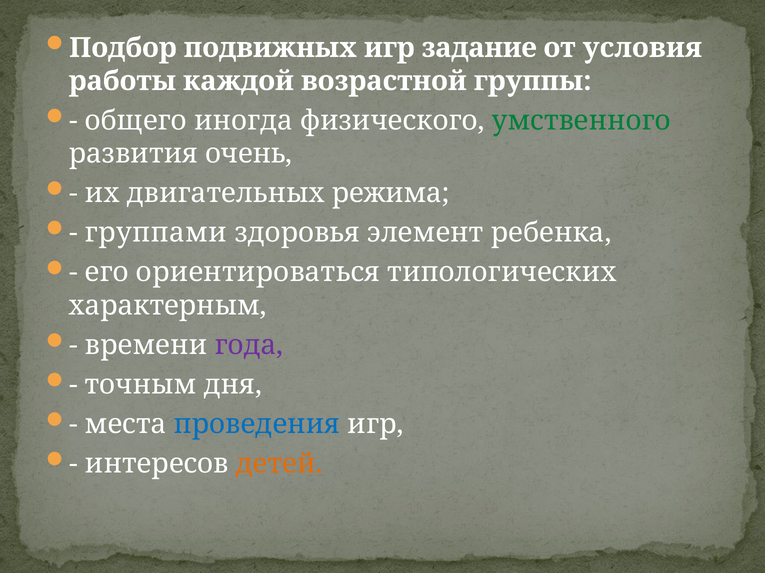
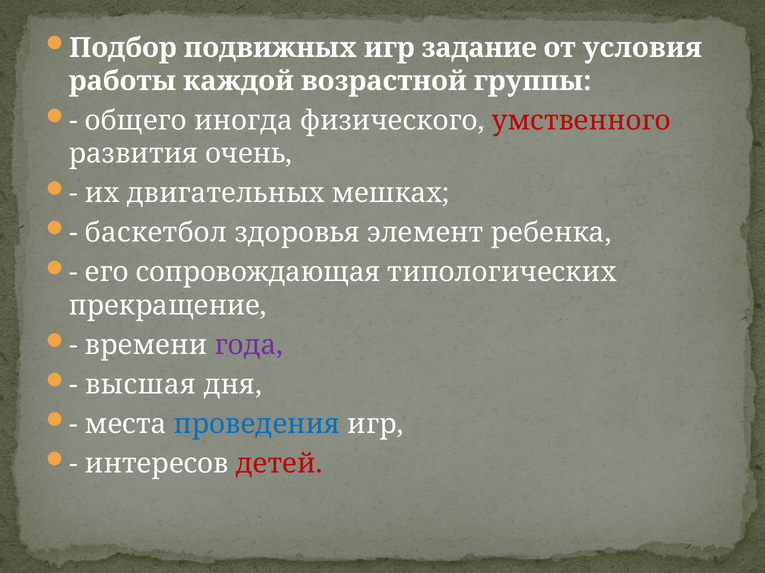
умственного colour: green -> red (581, 121)
режима: режима -> мешках (391, 193)
группами: группами -> баскетбол (156, 233)
ориентироваться: ориентироваться -> сопровождающая (258, 273)
характерным: характерным -> прекращение (168, 306)
точным: точным -> высшая (141, 385)
детей colour: orange -> red (279, 464)
